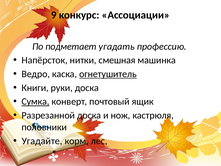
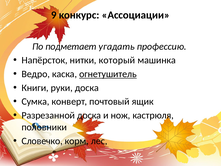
смешная: смешная -> который (117, 60)
Сумка underline: present -> none (35, 101)
Угадайте: Угадайте -> Словечко (42, 141)
